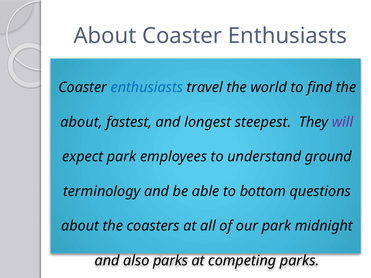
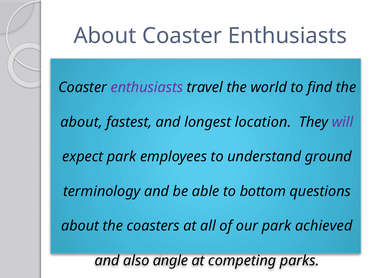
enthusiasts colour: blue -> purple (147, 88)
steepest: steepest -> location (263, 122)
midnight: midnight -> achieved (324, 226)
also parks: parks -> angle (171, 261)
